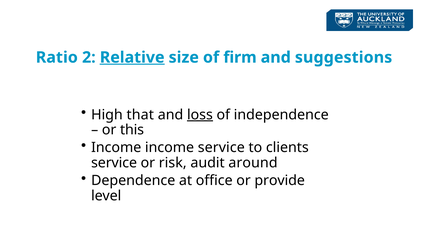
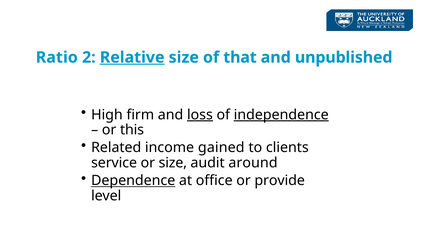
firm: firm -> that (240, 58)
suggestions: suggestions -> unpublished (344, 58)
that: that -> firm (140, 115)
independence underline: none -> present (281, 115)
Income: Income -> Related (116, 148)
income service: service -> gained (221, 148)
or risk: risk -> size (173, 163)
Dependence underline: none -> present (133, 181)
